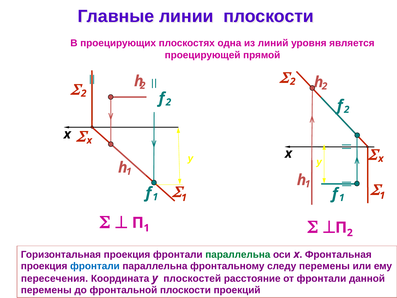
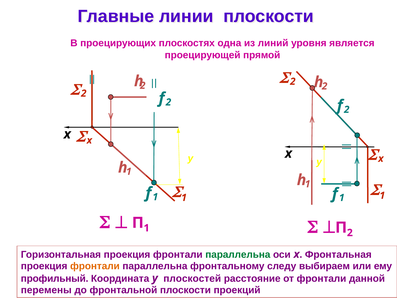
фронтали colour: blue -> orange (95, 266)
следу перемены: перемены -> выбираем (324, 266)
пересечения: пересечения -> профильный (55, 278)
